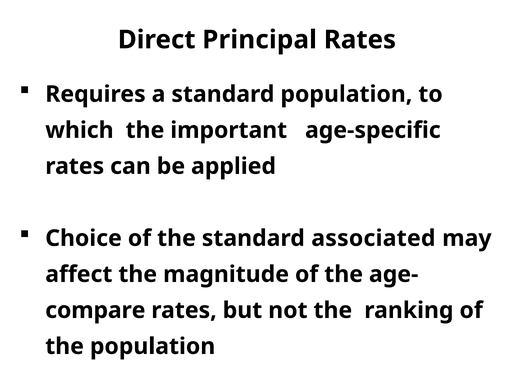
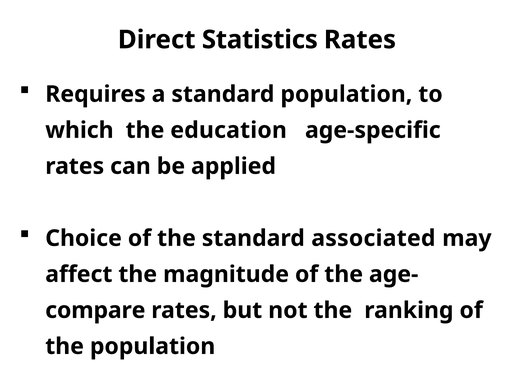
Principal: Principal -> Statistics (260, 40)
important: important -> education (229, 130)
